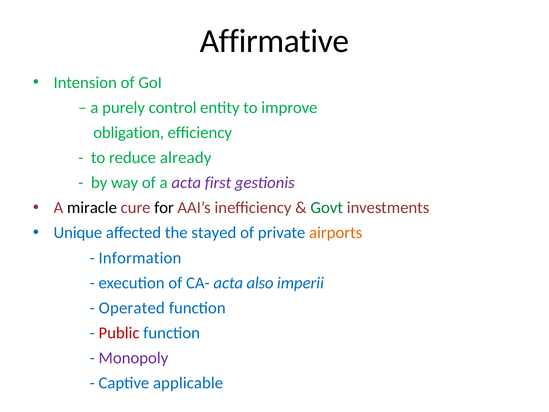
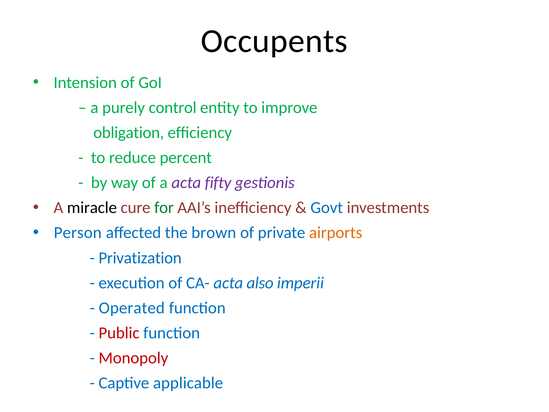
Affirmative: Affirmative -> Occupents (274, 41)
already: already -> percent (186, 158)
first: first -> fifty (218, 183)
for colour: black -> green (164, 208)
Govt colour: green -> blue (327, 208)
Unique: Unique -> Person (78, 233)
stayed: stayed -> brown (214, 233)
Information: Information -> Privatization (140, 258)
Monopoly colour: purple -> red (133, 358)
